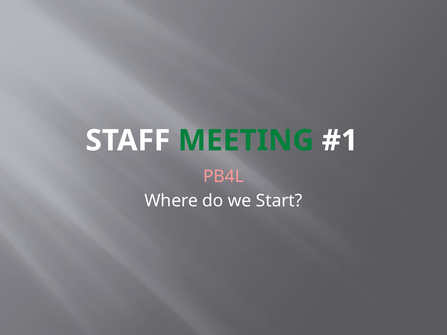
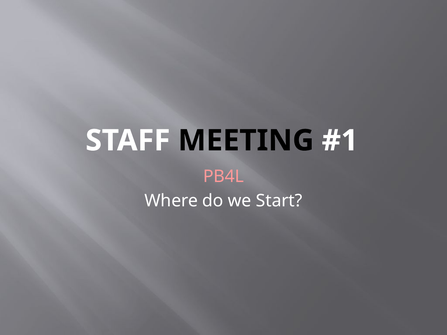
MEETING colour: green -> black (246, 141)
